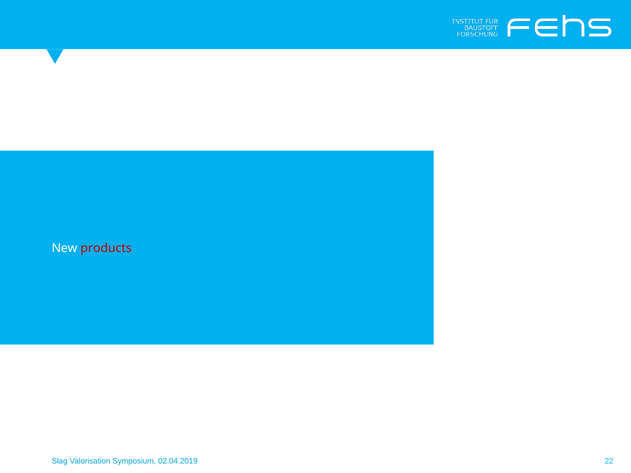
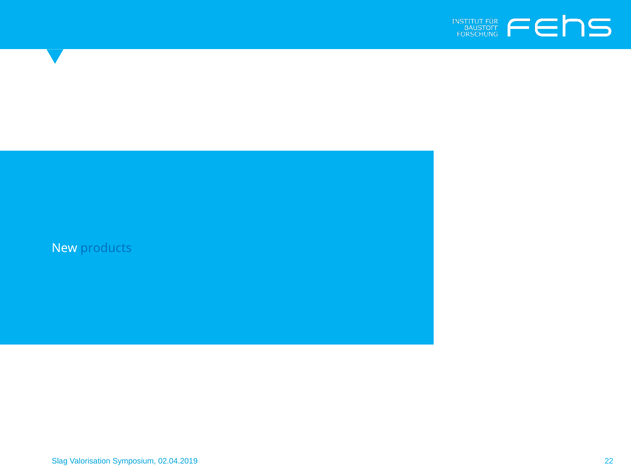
products colour: red -> blue (106, 249)
